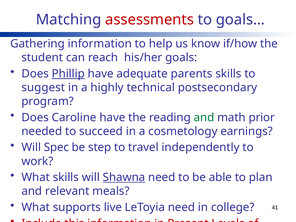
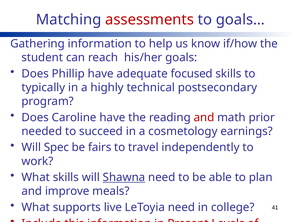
Phillip underline: present -> none (68, 74)
parents: parents -> focused (192, 74)
suggest: suggest -> typically (43, 87)
and colour: green -> red (204, 117)
step: step -> fairs (100, 147)
relevant: relevant -> improve (67, 191)
